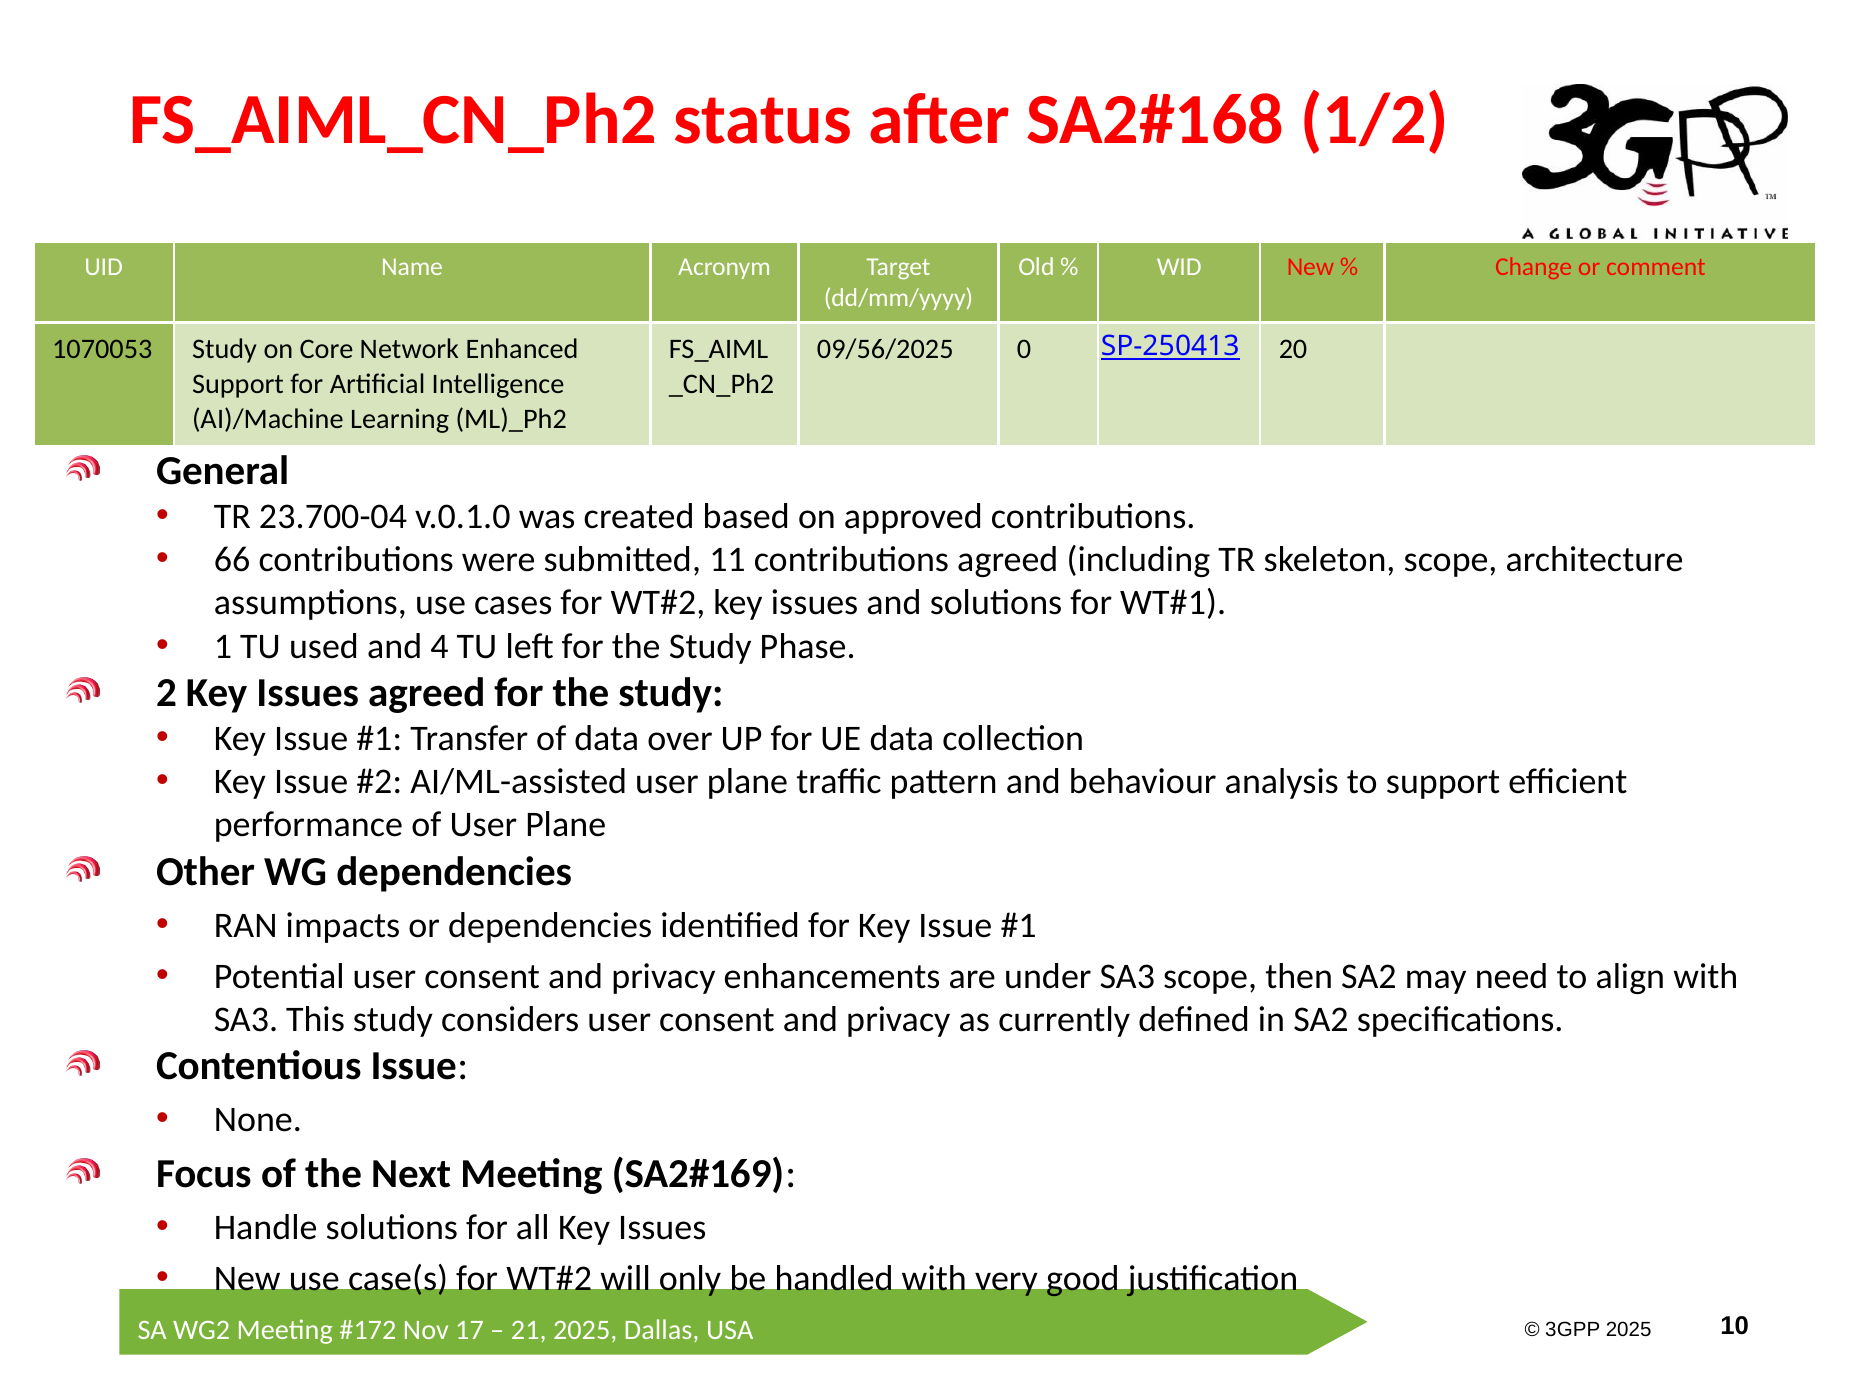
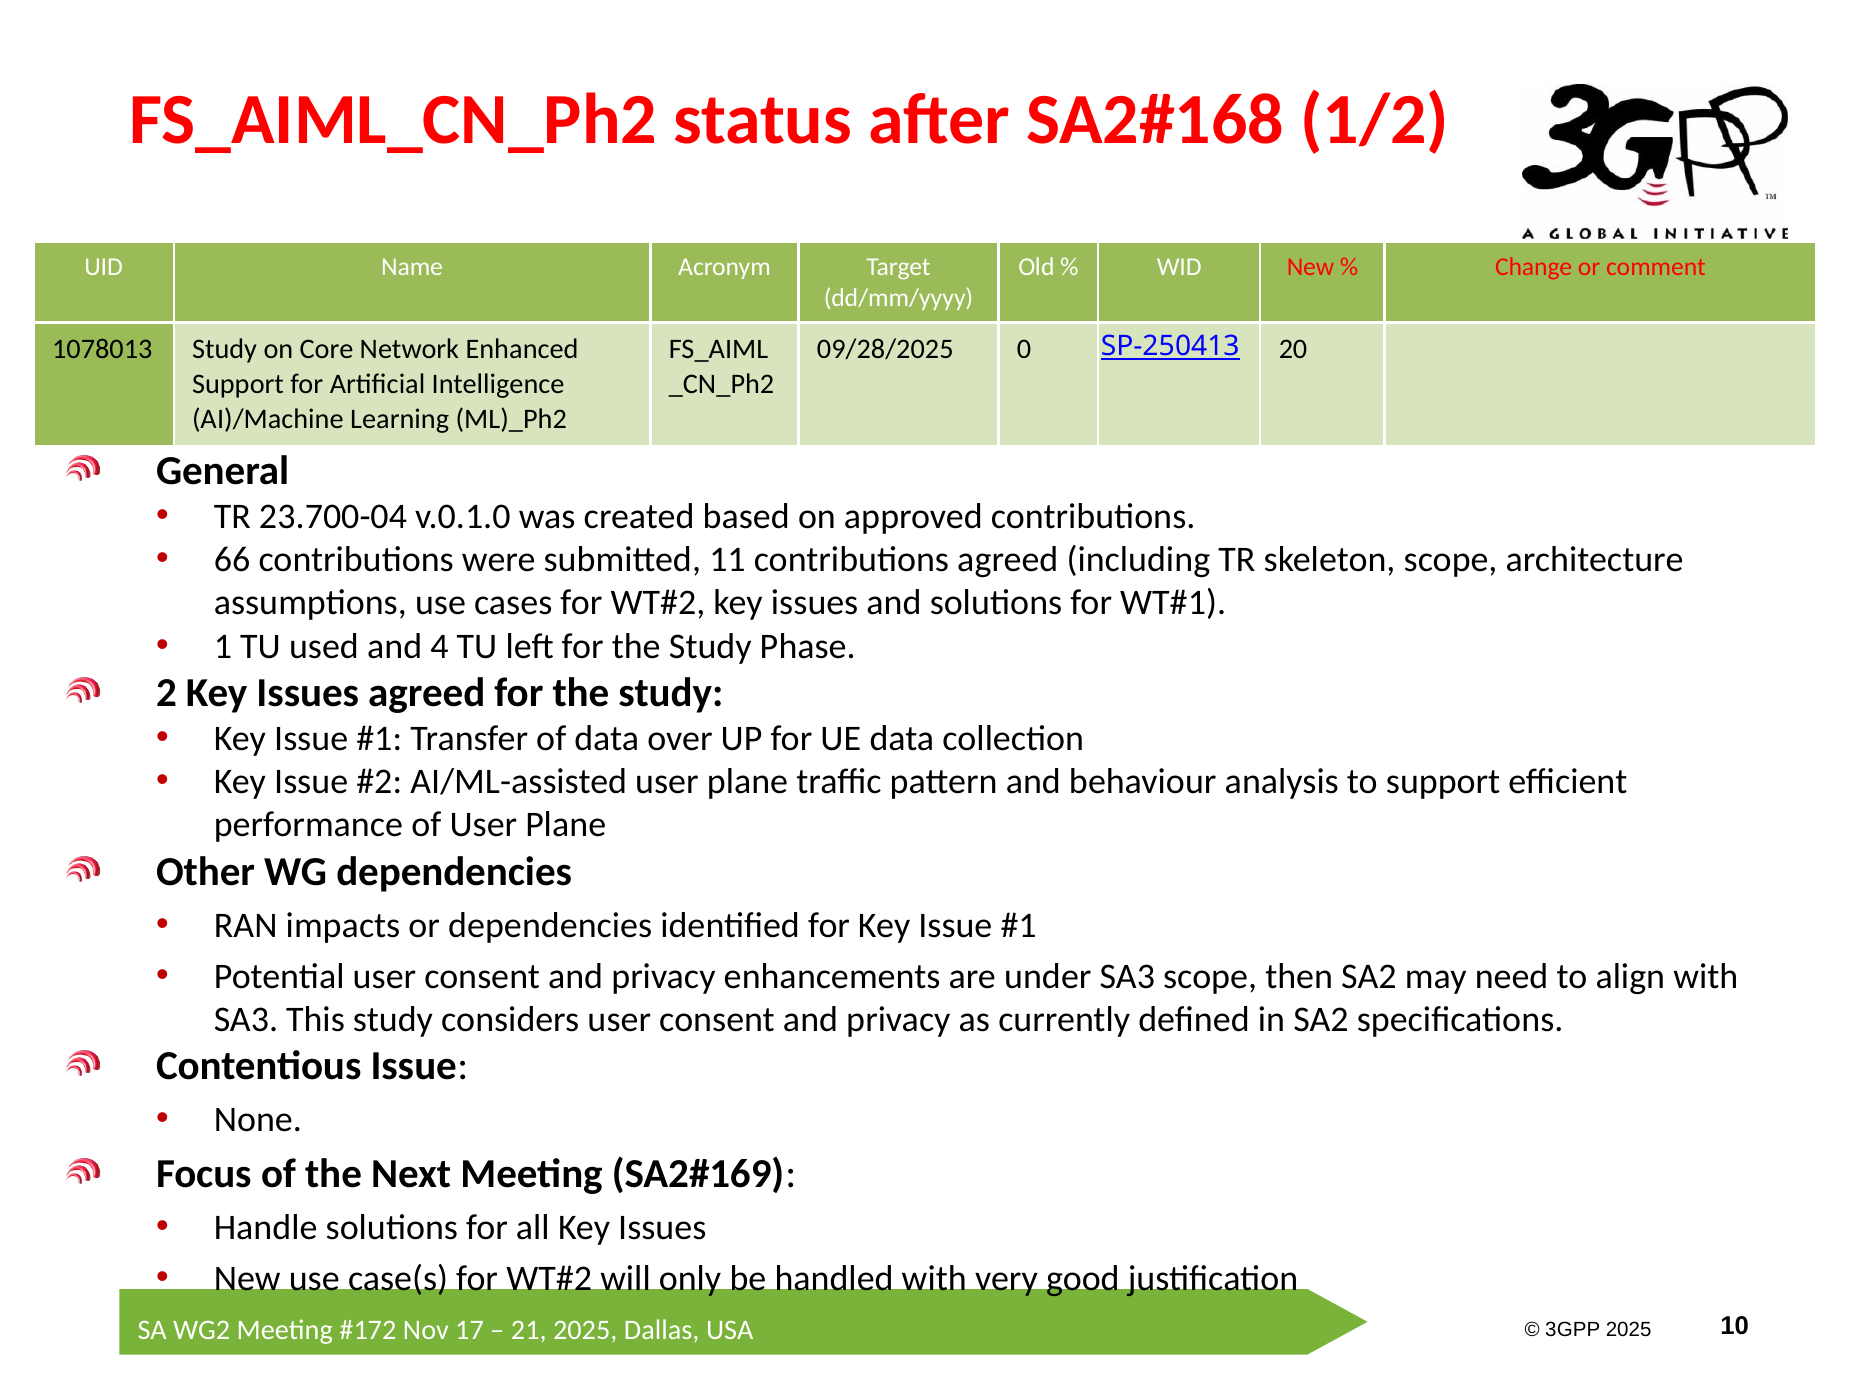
1070053: 1070053 -> 1078013 (102, 350)
09/56/2025: 09/56/2025 -> 09/28/2025 (885, 350)
